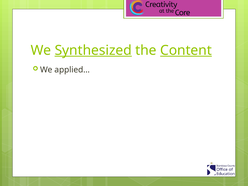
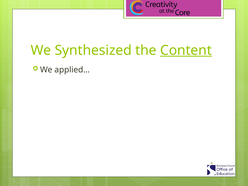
Synthesized underline: present -> none (93, 50)
